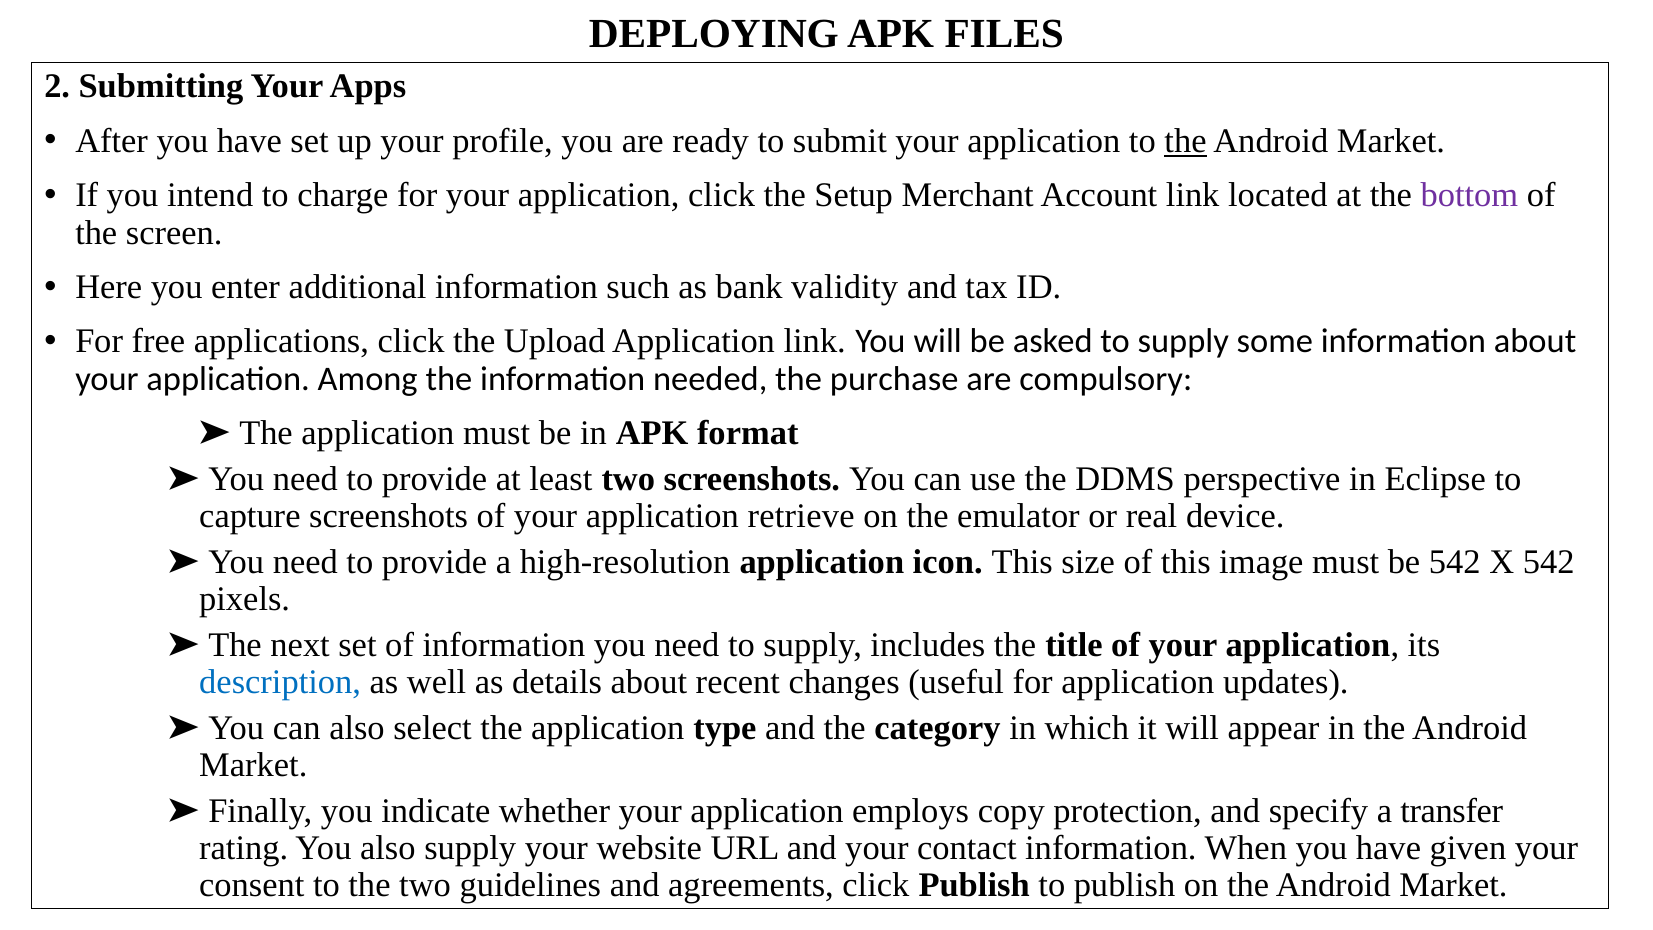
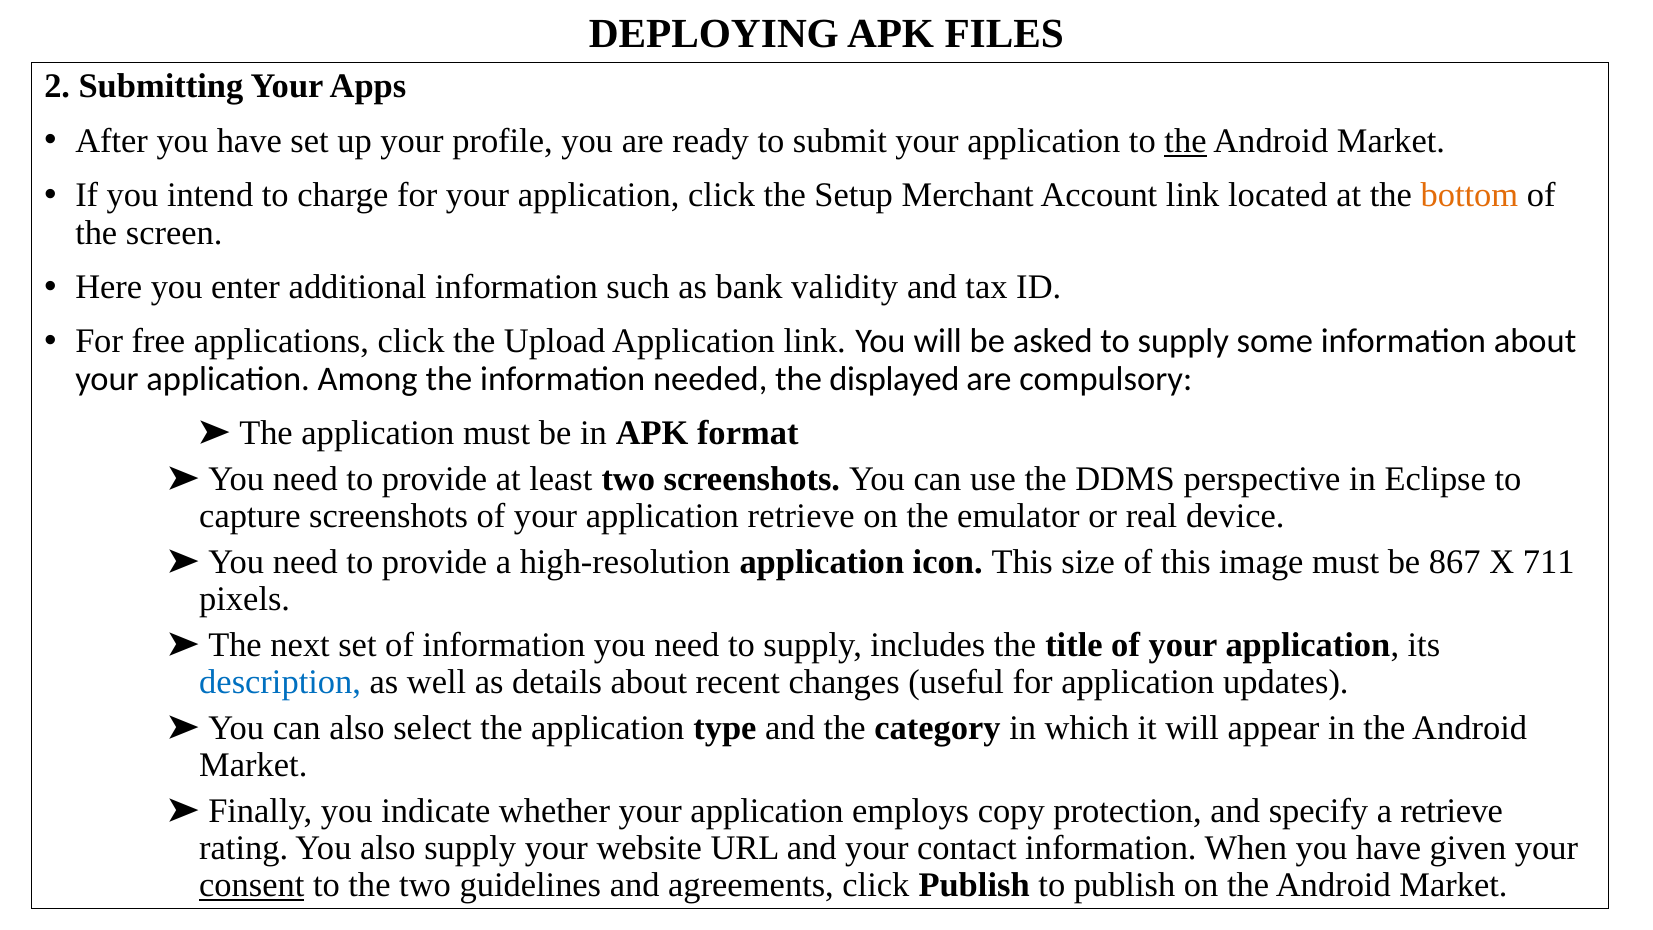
bottom colour: purple -> orange (1469, 195)
purchase: purchase -> displayed (894, 379)
be 542: 542 -> 867 (1455, 562)
X 542: 542 -> 711 (1549, 562)
a transfer: transfer -> retrieve (1452, 811)
consent underline: none -> present (252, 885)
